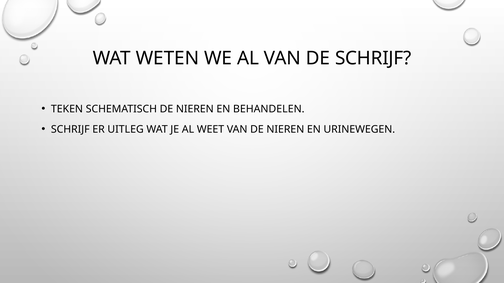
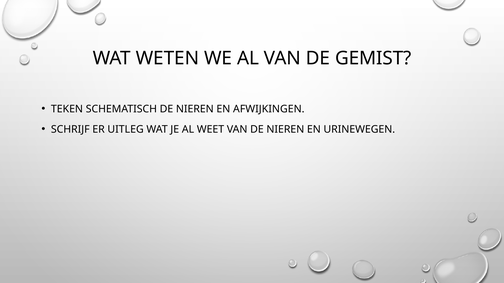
DE SCHRIJF: SCHRIJF -> GEMIST (373, 58)
BEHANDELEN: BEHANDELEN -> AFWIJKINGEN (269, 109)
